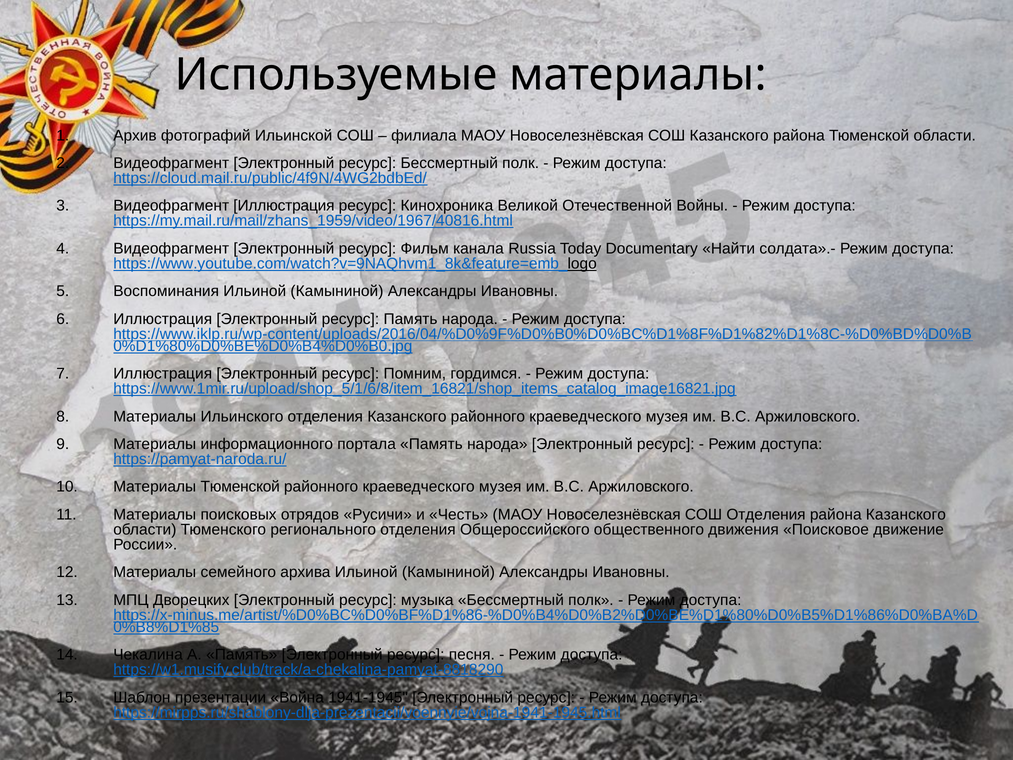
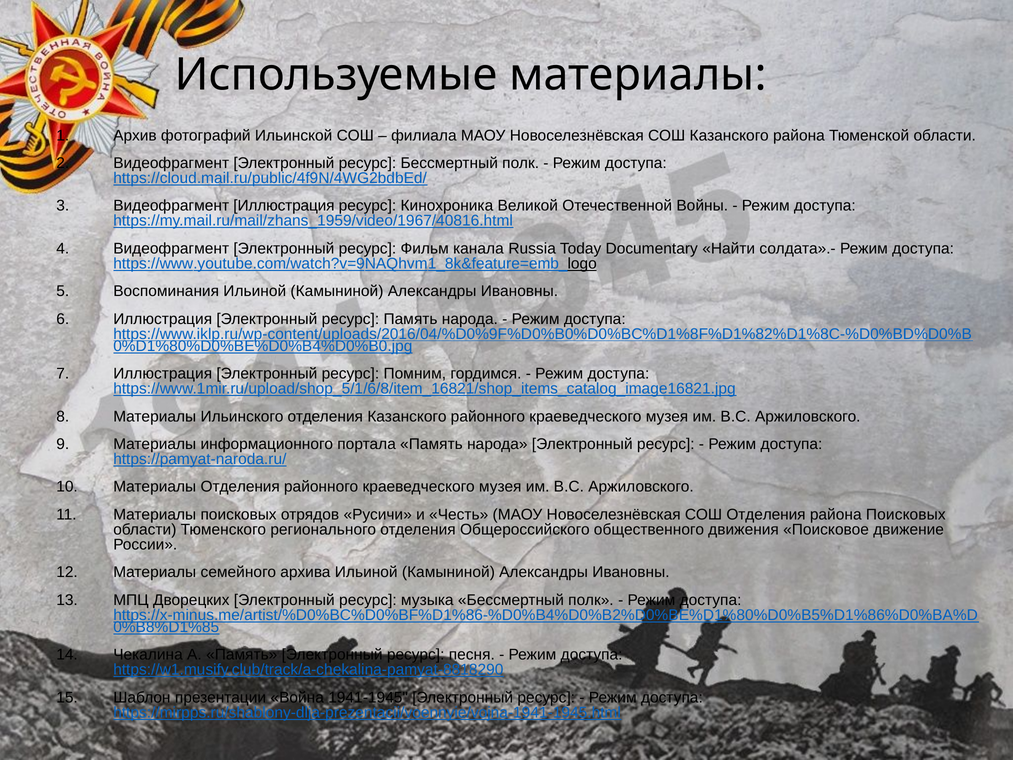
Материалы Тюменской: Тюменской -> Отделения (240, 487)
района Казанского: Казанского -> Поисковых (906, 514)
